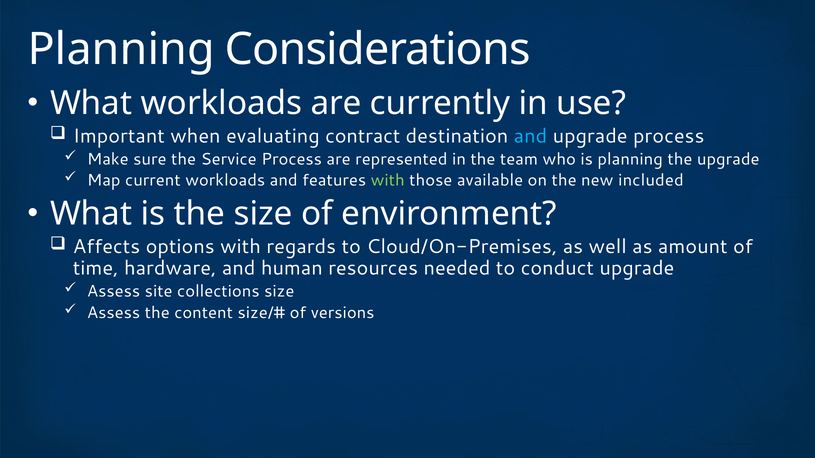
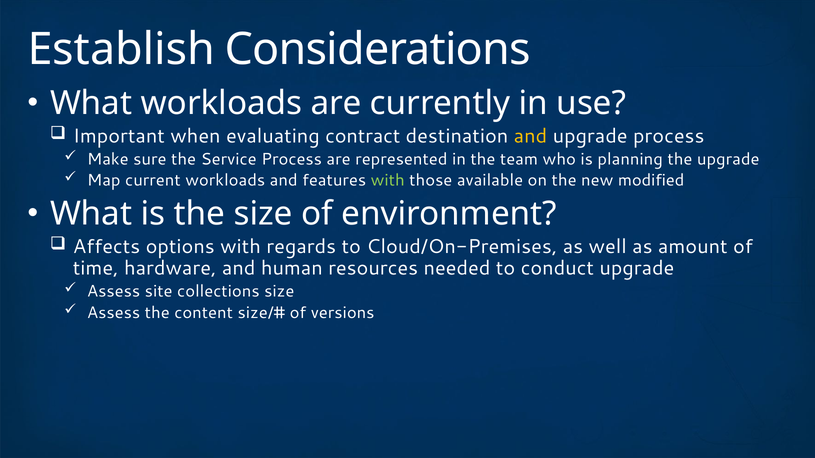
Planning: Planning -> Establish (121, 49)
and colour: light blue -> yellow (530, 136)
included: included -> modified (651, 181)
